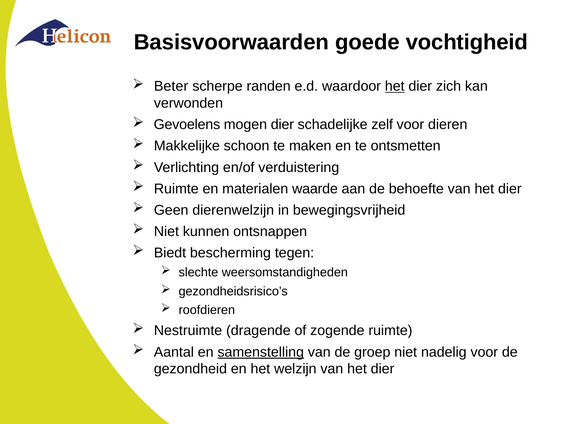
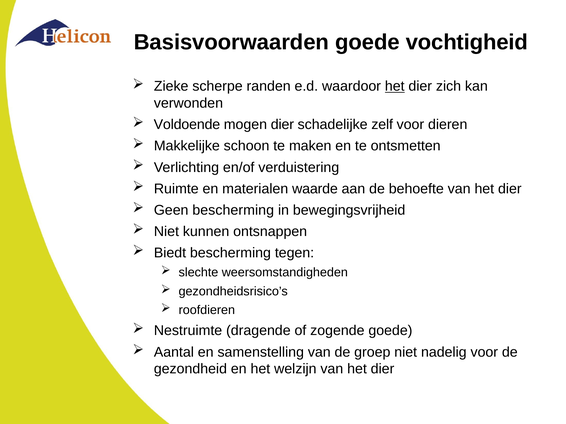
Beter: Beter -> Zieke (171, 86)
Gevoelens: Gevoelens -> Voldoende (187, 125)
Geen dierenwelzijn: dierenwelzijn -> bescherming (233, 210)
zogende ruimte: ruimte -> goede (390, 331)
samenstelling underline: present -> none (261, 352)
